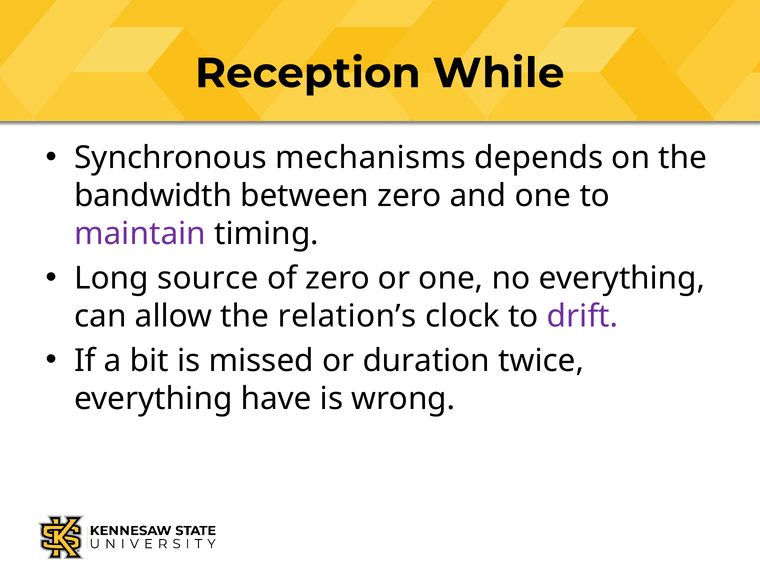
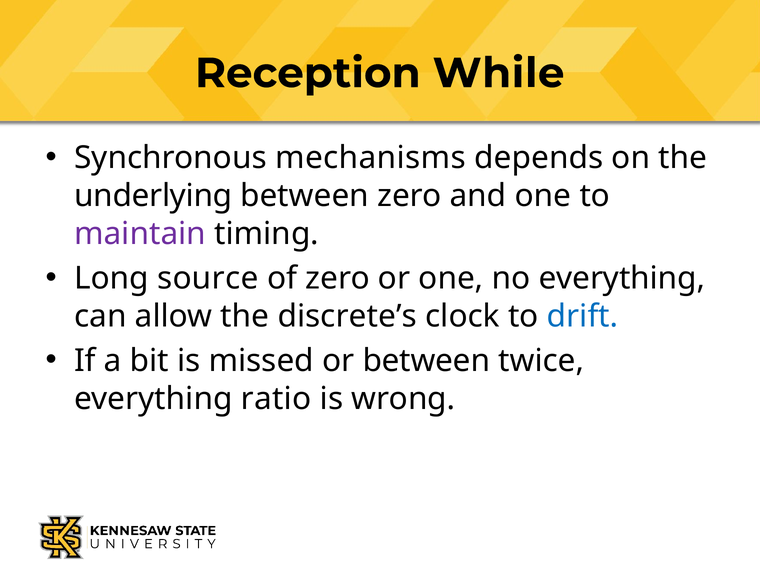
bandwidth: bandwidth -> underlying (153, 196)
relation’s: relation’s -> discrete’s (347, 316)
drift colour: purple -> blue (583, 316)
or duration: duration -> between (426, 361)
have: have -> ratio (276, 399)
